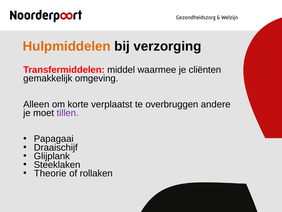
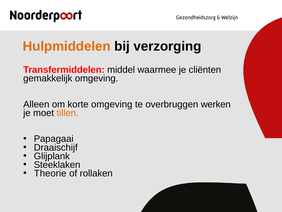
korte verplaatst: verplaatst -> omgeving (112, 104)
andere: andere -> werken (216, 104)
tillen colour: purple -> orange (68, 113)
